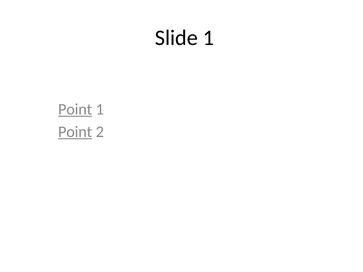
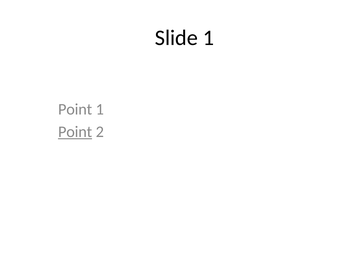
Point underline: present -> none (75, 109)
